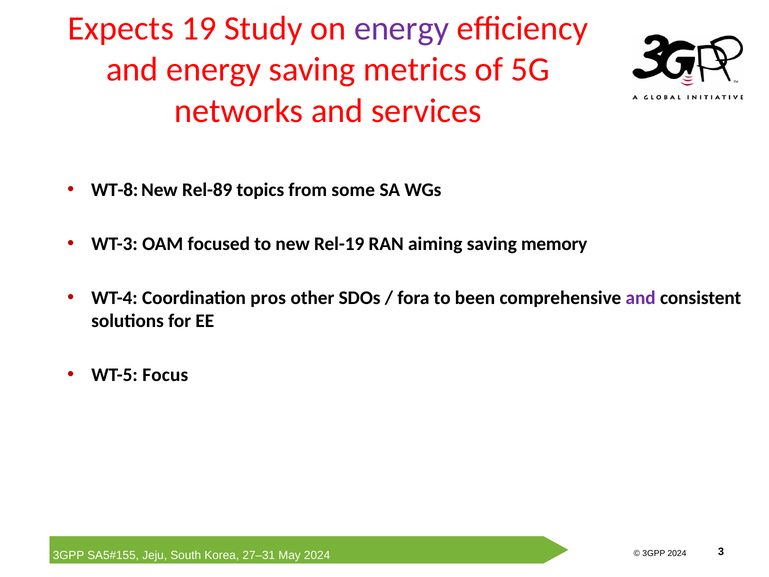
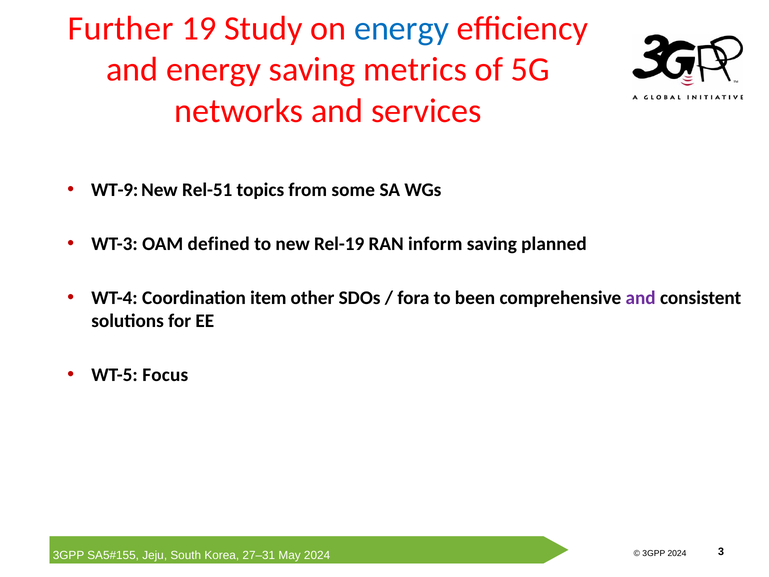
Expects: Expects -> Further (121, 29)
energy colour: purple -> blue (402, 29)
WT-8: WT-8 -> WT-9 (115, 190)
Rel-89: Rel-89 -> Rel-51 (207, 190)
focused: focused -> defined (219, 244)
aiming: aiming -> inform (435, 244)
memory: memory -> planned (554, 244)
pros: pros -> item (268, 298)
